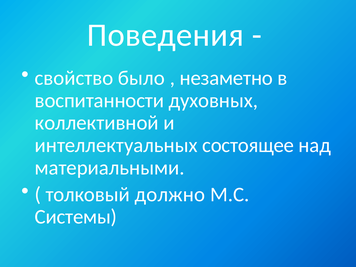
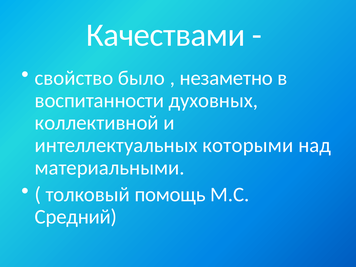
Поведения: Поведения -> Качествами (166, 35)
состоящее: состоящее -> которыми (248, 145)
должно: должно -> помощь (170, 194)
Системы: Системы -> Средний (76, 217)
